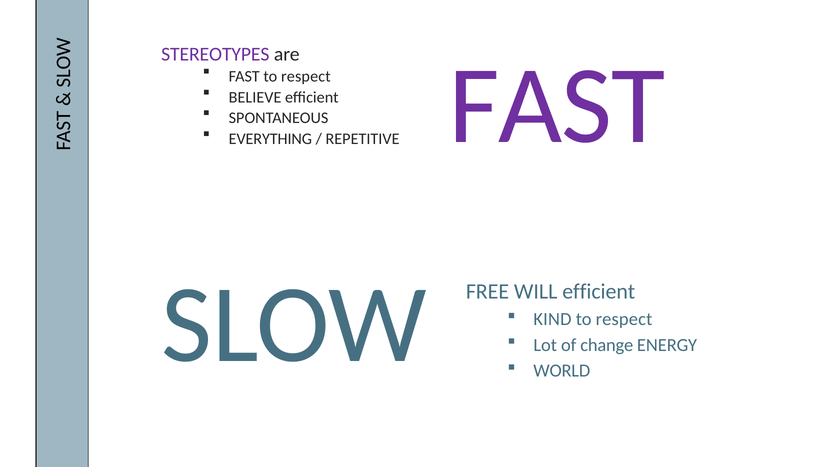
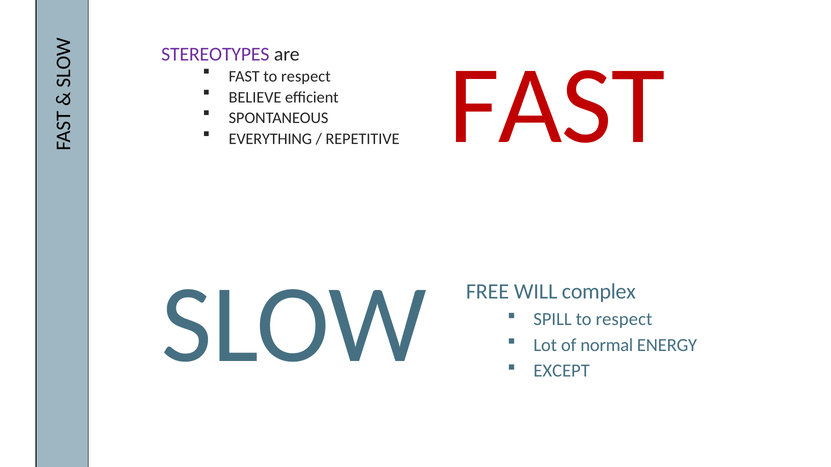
FAST colour: purple -> red (557, 106)
WILL efficient: efficient -> complex (599, 292)
KIND: KIND -> SPILL (553, 319)
change: change -> normal (607, 345)
WORLD: WORLD -> EXCEPT (562, 371)
